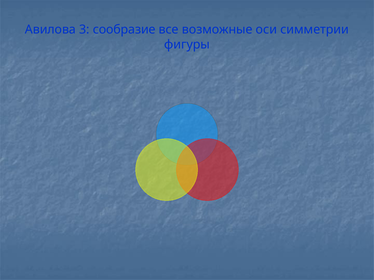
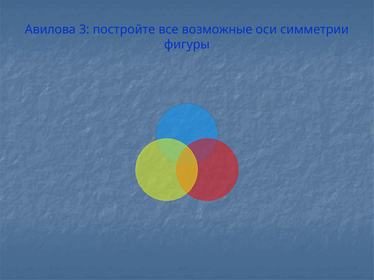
сообразие: сообразие -> постройте (124, 30)
